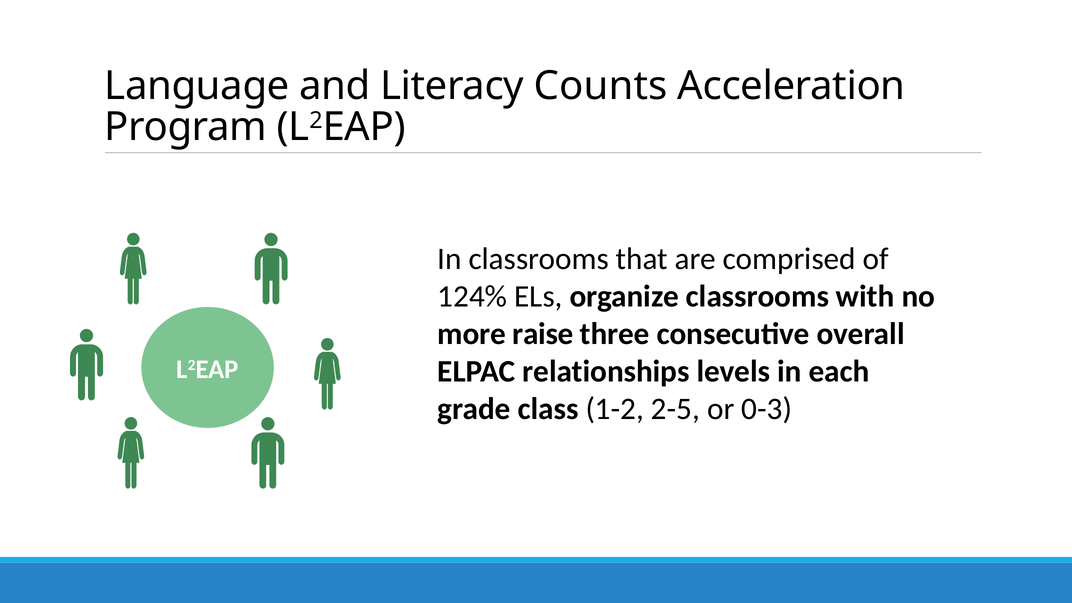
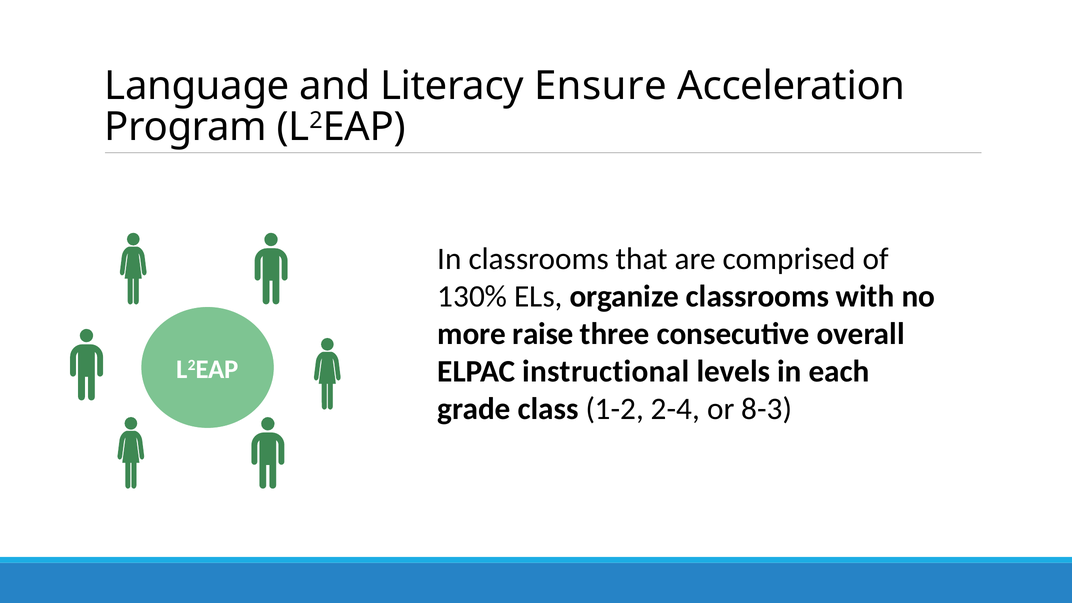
Counts: Counts -> Ensure (600, 86)
124%: 124% -> 130% (472, 296)
relationships: relationships -> instructional (606, 371)
2-5: 2-5 -> 2-4 (675, 409)
0-3: 0-3 -> 8-3 (767, 409)
